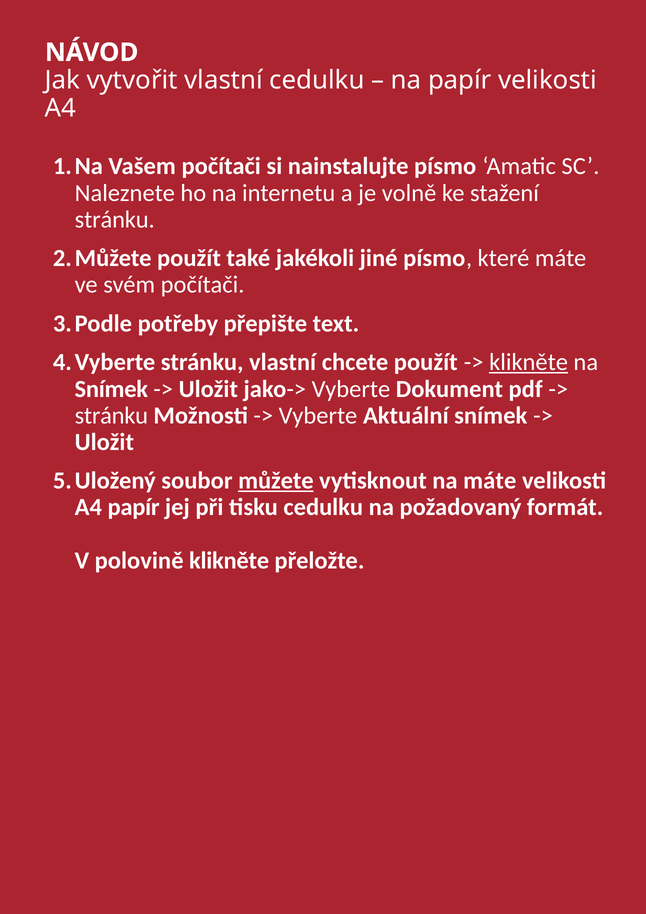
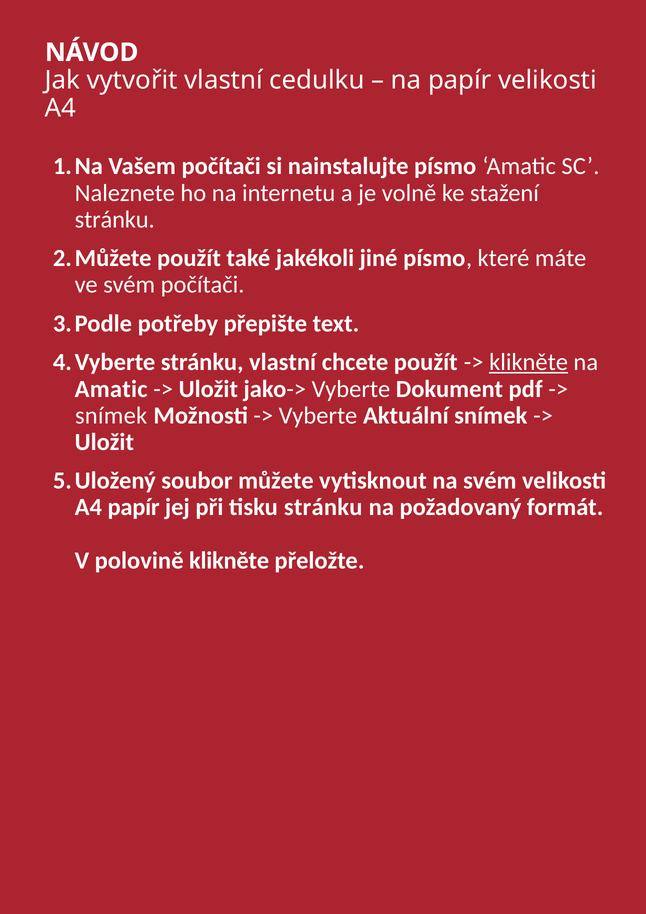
Snímek: Snímek -> Amatic (111, 389)
stránku: stránku -> snímek (111, 415)
můžete underline: present -> none (276, 481)
na máte: máte -> svém (490, 481)
tisku cedulku: cedulku -> stránku (323, 507)
